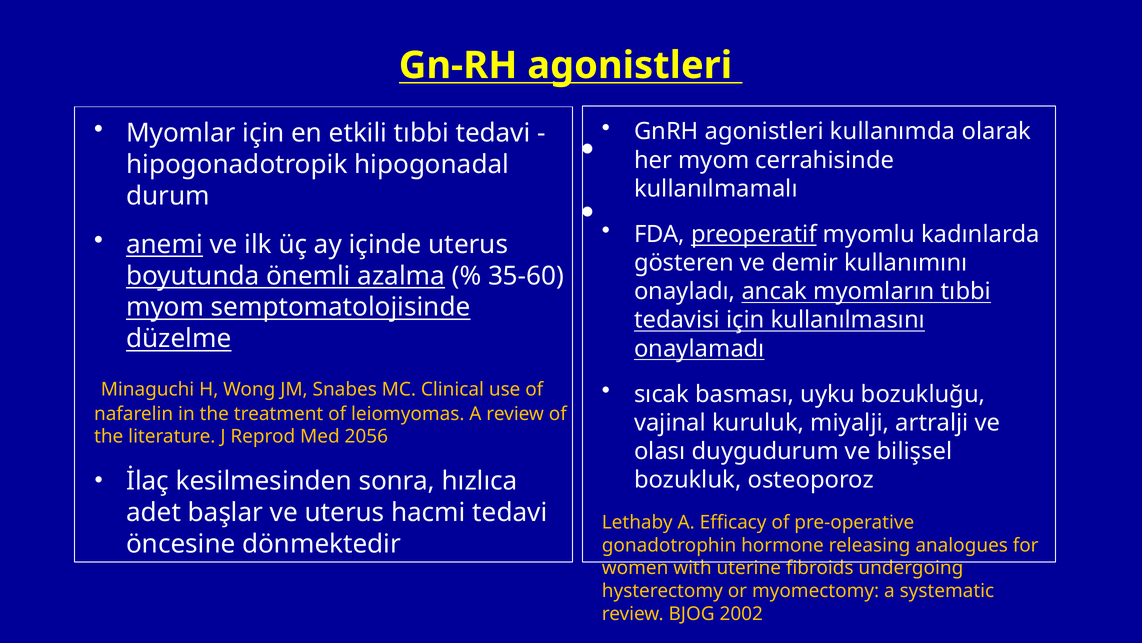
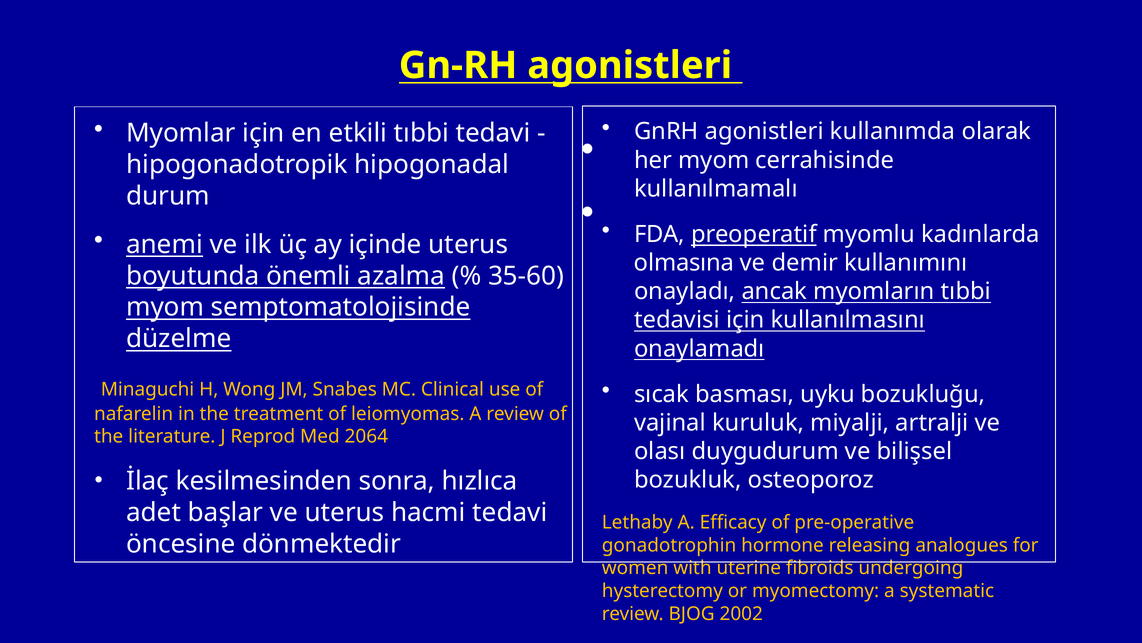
gösteren: gösteren -> olmasına (684, 263)
2056: 2056 -> 2064 (366, 436)
